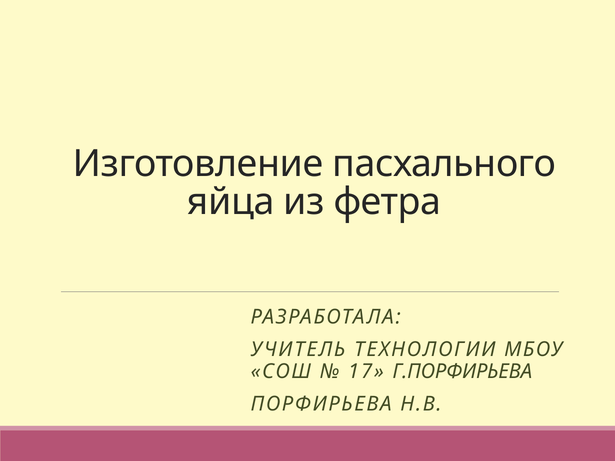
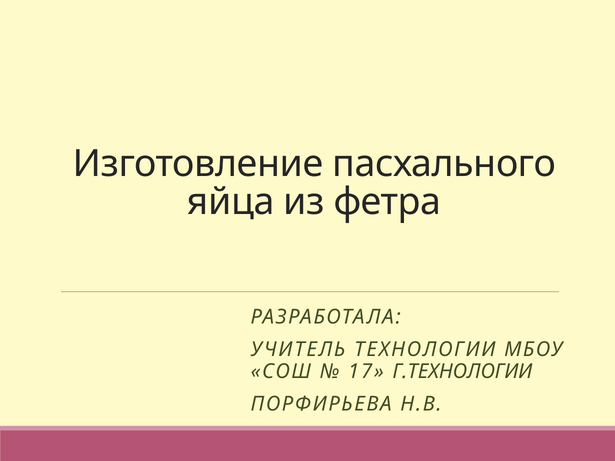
Г.ПОРФИРЬЕВА: Г.ПОРФИРЬЕВА -> Г.ТЕХНОЛОГИИ (462, 372)
